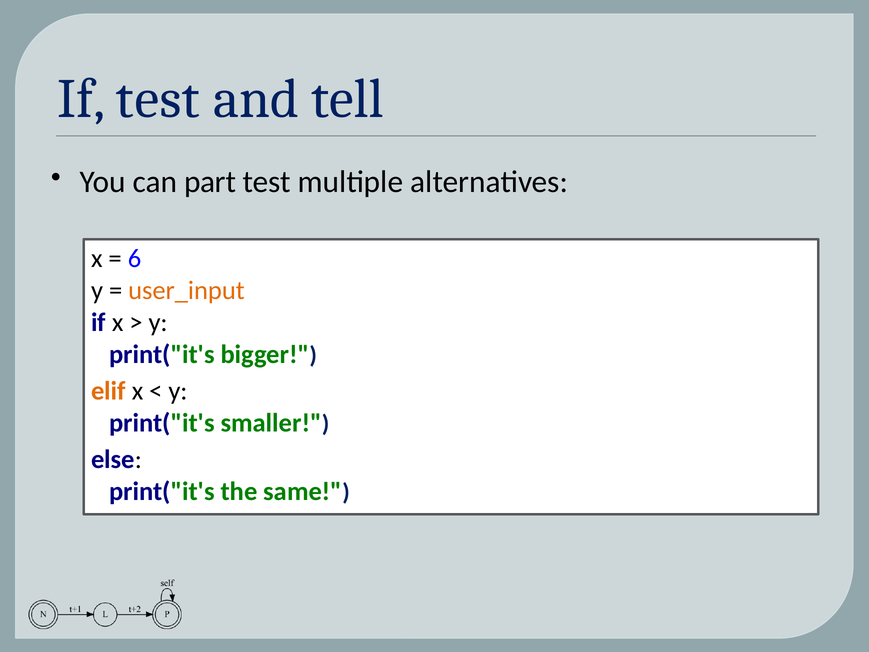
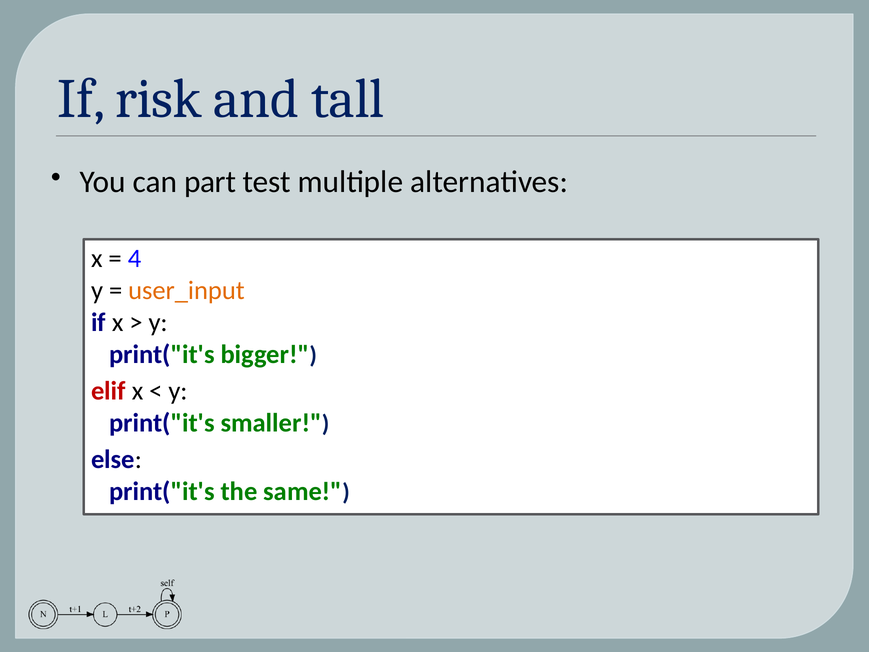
If test: test -> risk (159, 99)
tell: tell -> tall (348, 99)
6: 6 -> 4 (134, 259)
elif colour: orange -> red (108, 391)
